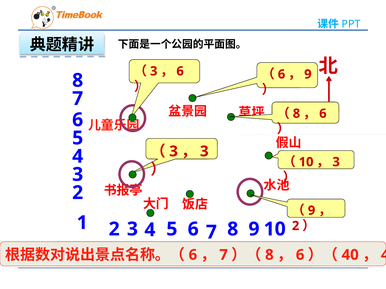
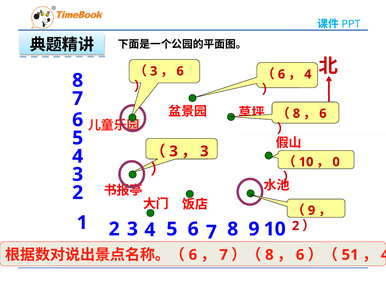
9: 9 -> 4 (308, 74)
3: 3 -> 0 (336, 162)
40: 40 -> 51 (350, 255)
